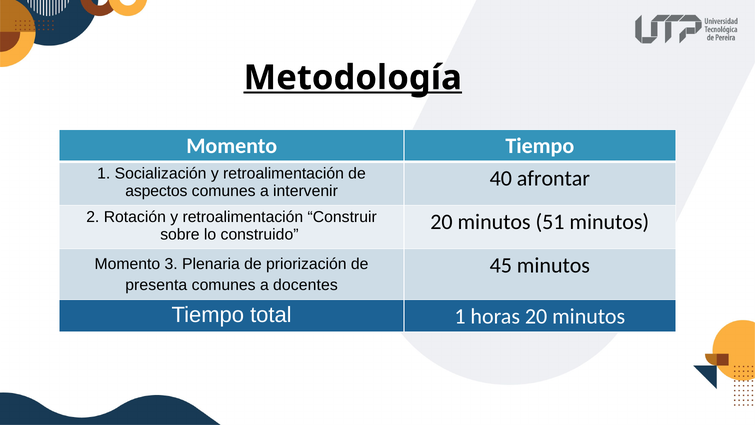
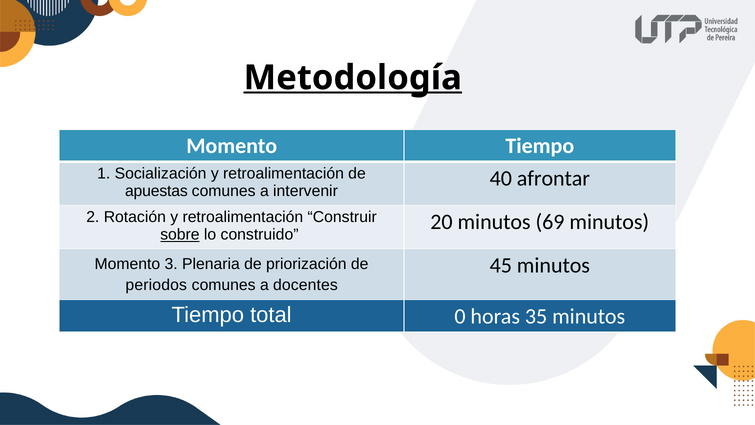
aspectos: aspectos -> apuestas (156, 191)
51: 51 -> 69 (550, 222)
sobre underline: none -> present (180, 235)
presenta: presenta -> periodos (156, 285)
total 1: 1 -> 0 (460, 316)
horas 20: 20 -> 35 (536, 316)
